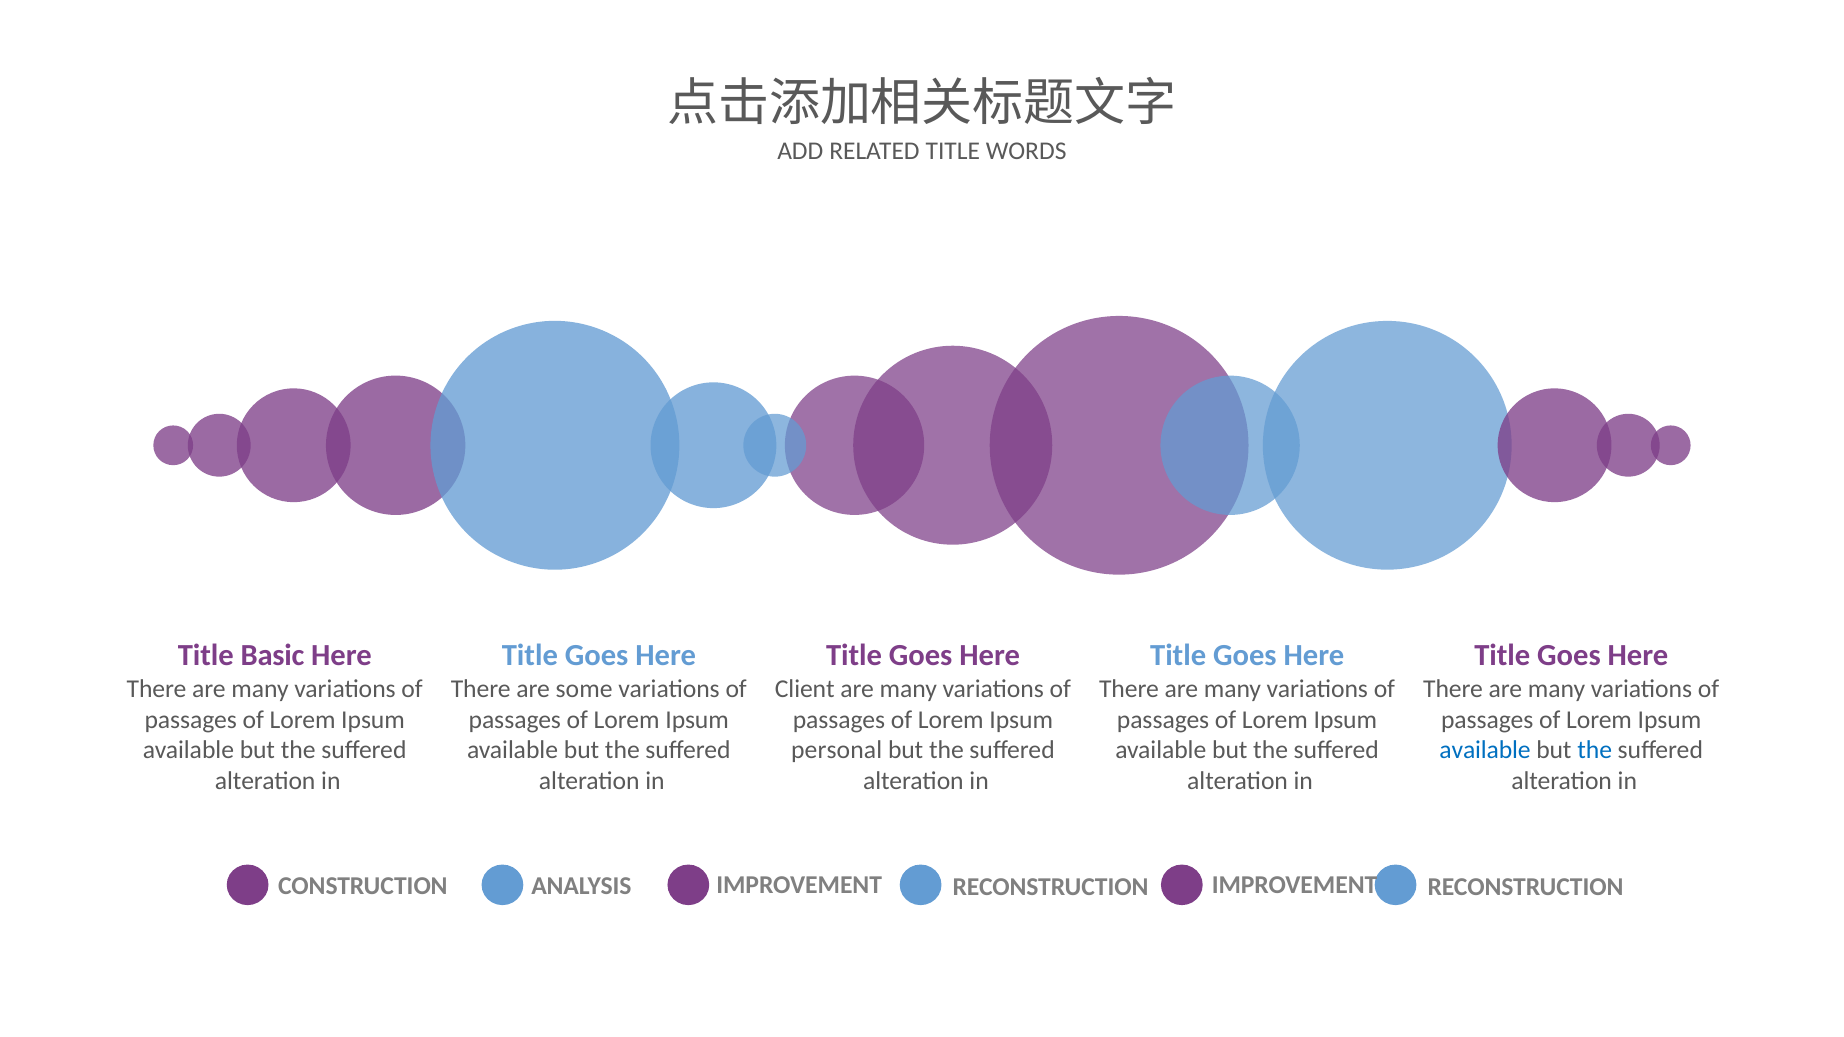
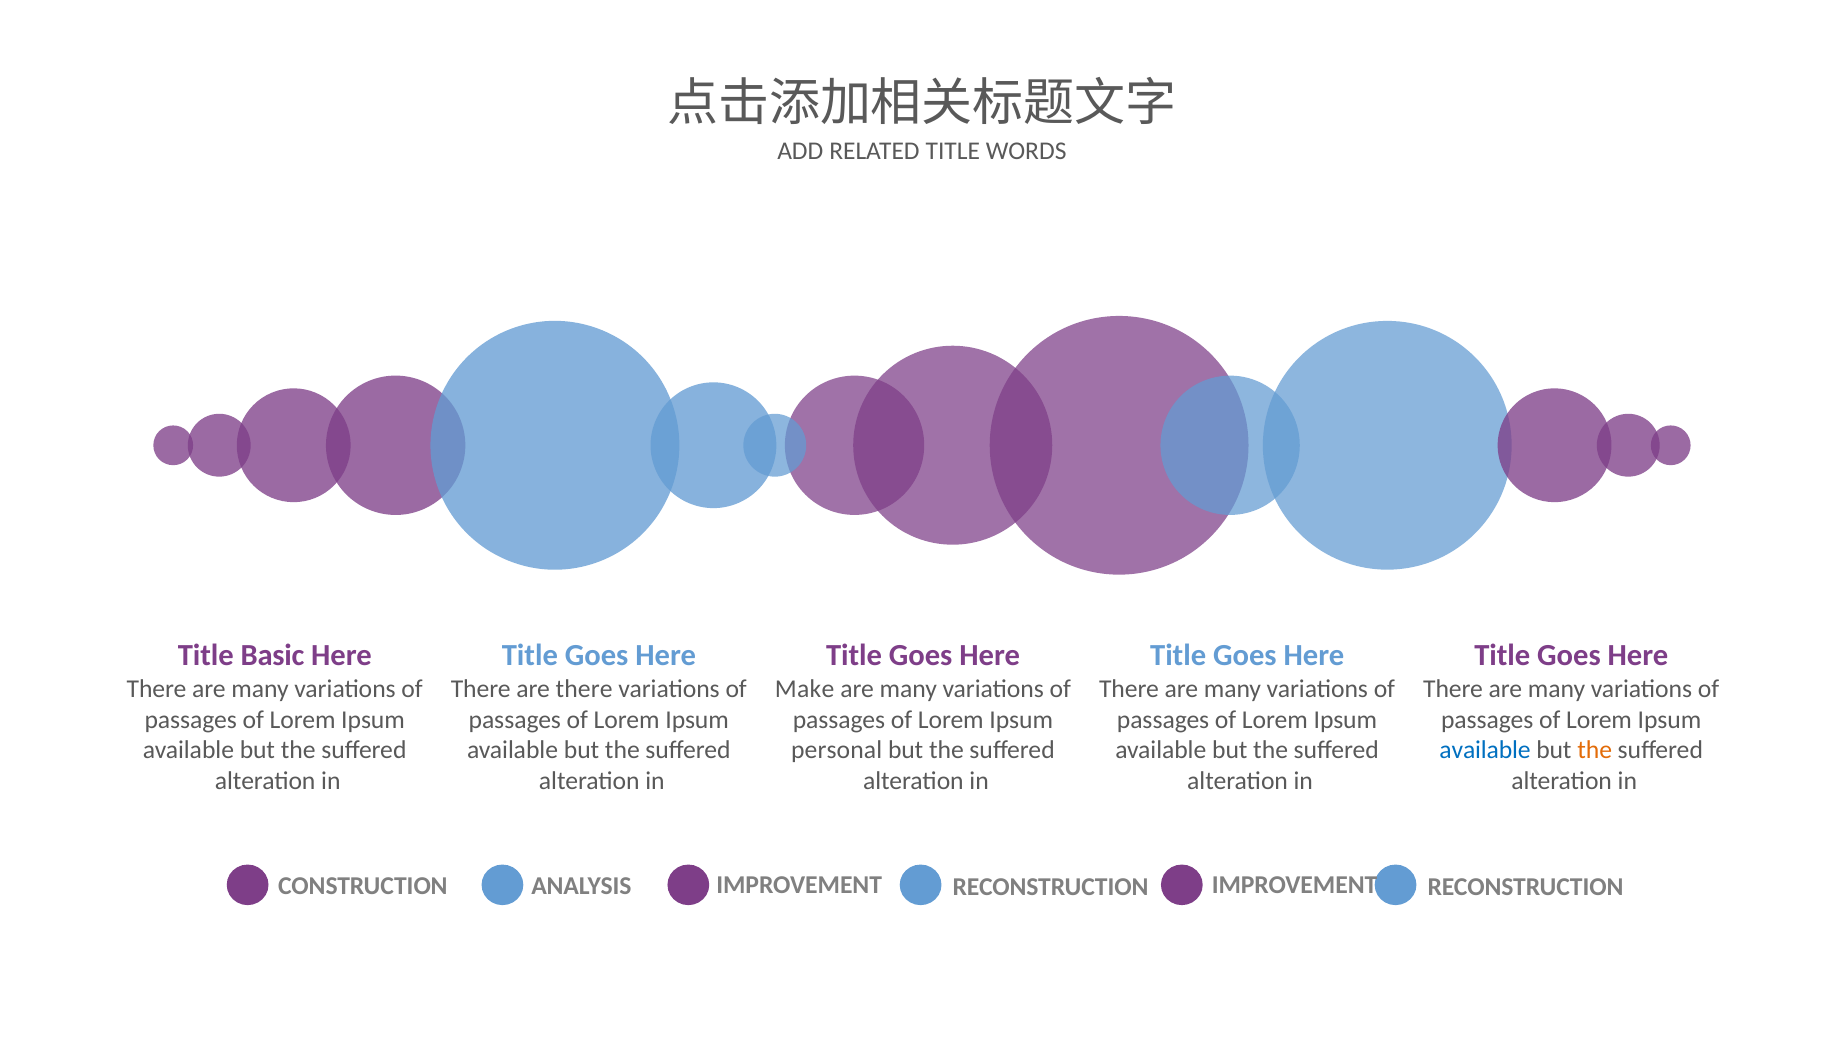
are some: some -> there (584, 689)
Client: Client -> Make (805, 689)
the colour: blue -> orange (1595, 751)
